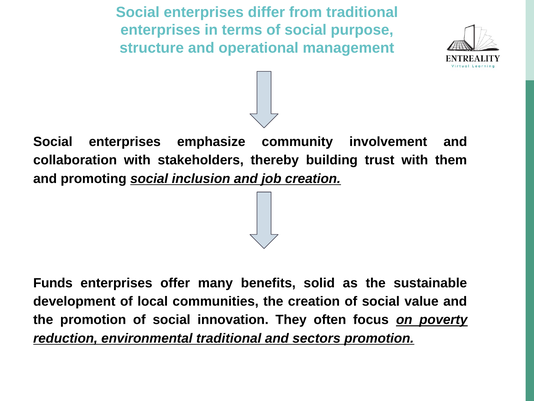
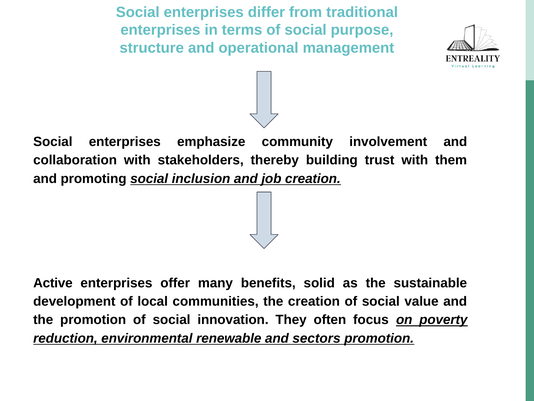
Funds: Funds -> Active (53, 283)
environmental traditional: traditional -> renewable (229, 338)
